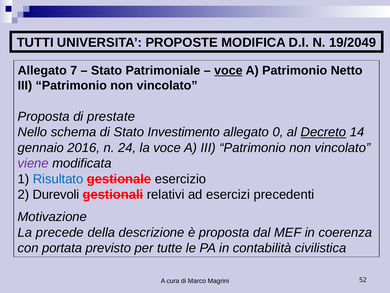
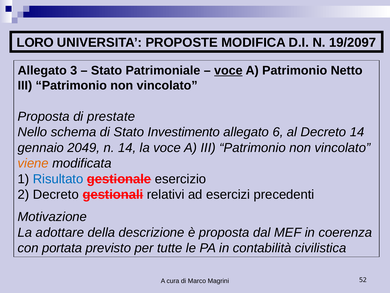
TUTTI: TUTTI -> LORO (35, 43)
19/2049: 19/2049 -> 19/2097 (353, 43)
7: 7 -> 3 (74, 71)
0: 0 -> 6 (278, 132)
Decreto underline: present -> none (323, 132)
2016: 2016 -> 2049 (84, 148)
n 24: 24 -> 14 (127, 148)
viene colour: purple -> orange (33, 163)
2 Durevoli: Durevoli -> Decreto (56, 194)
precede: precede -> adottare (60, 232)
